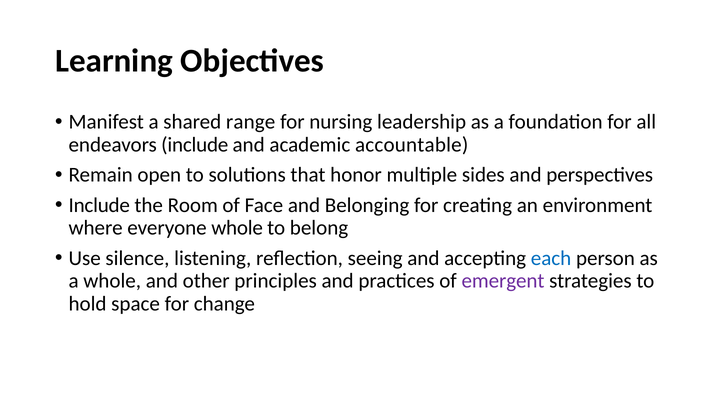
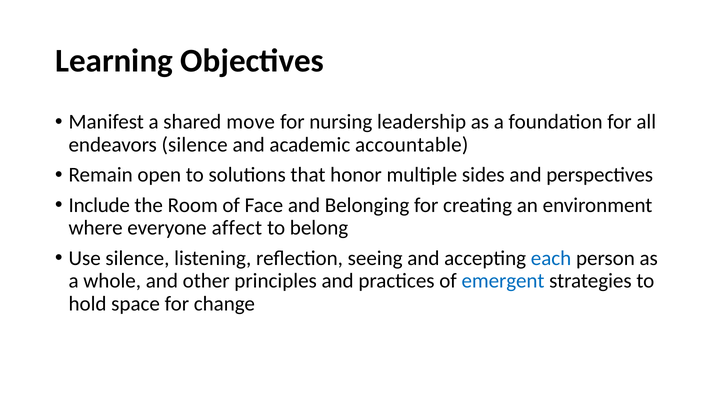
range: range -> move (251, 122)
endeavors include: include -> silence (195, 145)
everyone whole: whole -> affect (237, 228)
emergent colour: purple -> blue (503, 281)
